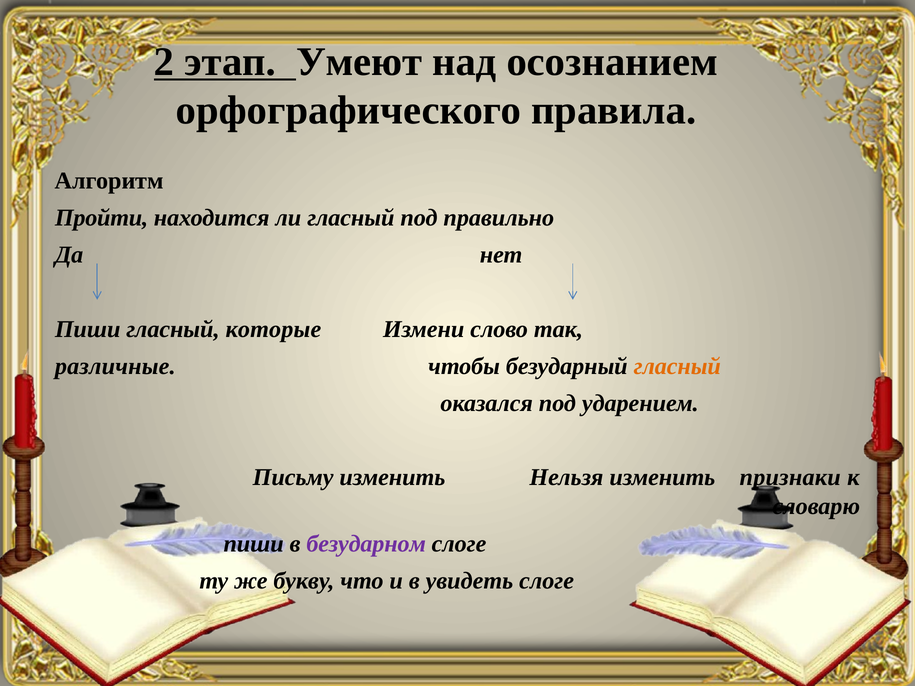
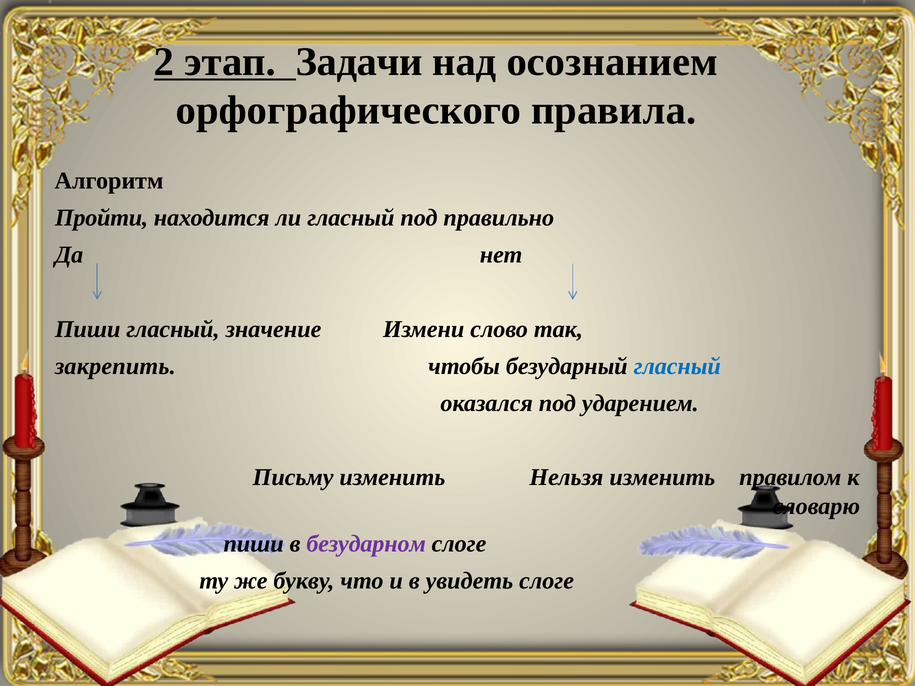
Умеют: Умеют -> Задачи (359, 62)
которые: которые -> значение (273, 329)
различные: различные -> закрепить (115, 366)
гласный colour: orange -> blue (677, 366)
признаки: признаки -> правилом (790, 478)
